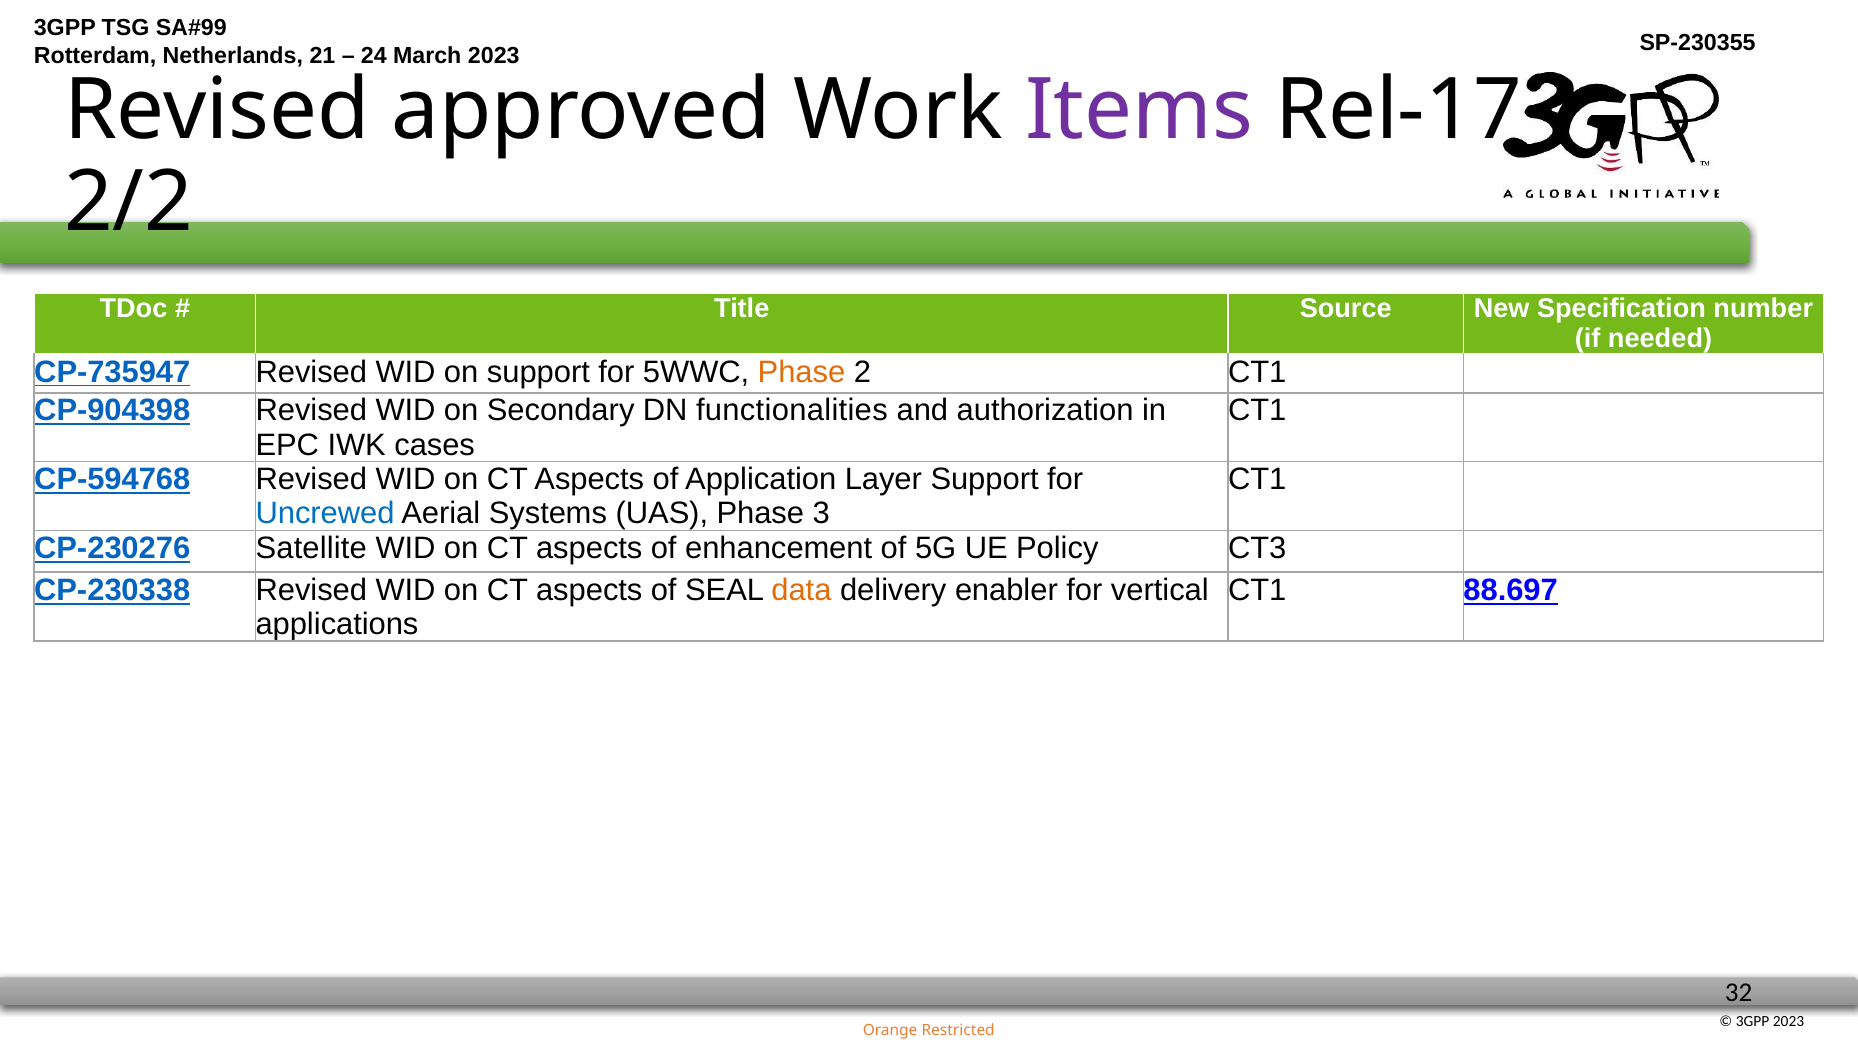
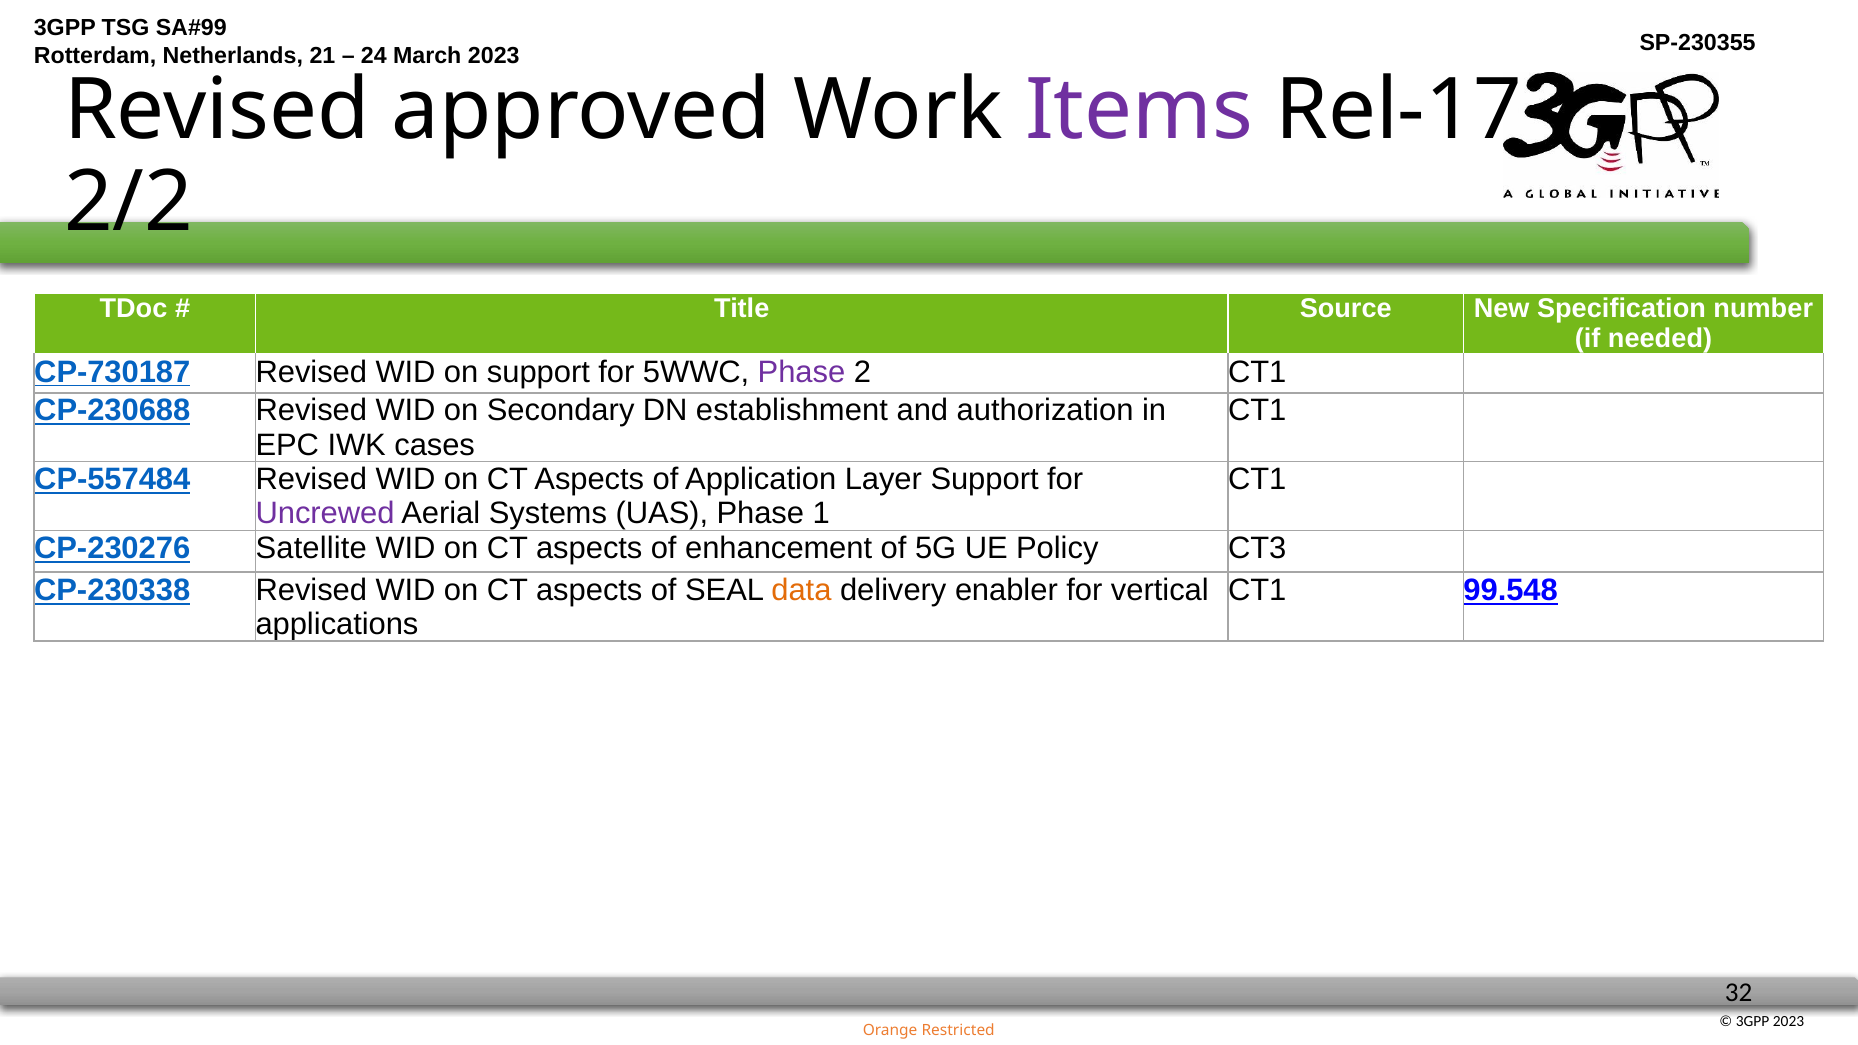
CP-735947: CP-735947 -> CP-730187 (112, 372)
Phase colour: orange -> purple (801, 372)
CP-904398: CP-904398 -> CP-230688 (112, 411)
functionalities: functionalities -> establishment (792, 411)
CP-594768: CP-594768 -> CP-557484 (112, 479)
Uncrewed colour: blue -> purple (325, 514)
3: 3 -> 1 (821, 514)
88.697: 88.697 -> 99.548 (1511, 590)
